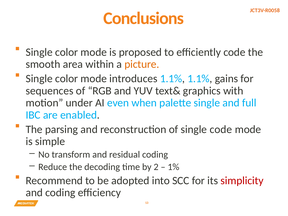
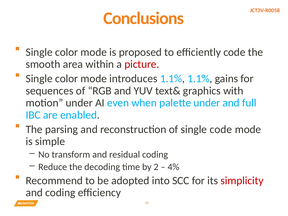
picture colour: orange -> red (142, 64)
palette single: single -> under (207, 103)
1%: 1% -> 4% (173, 167)
